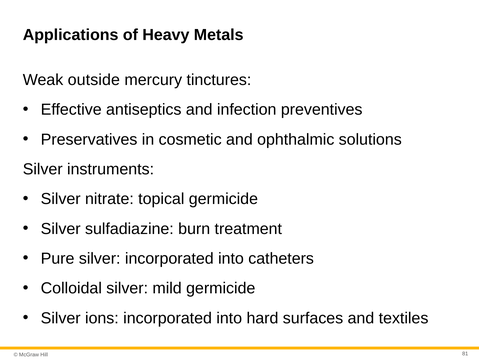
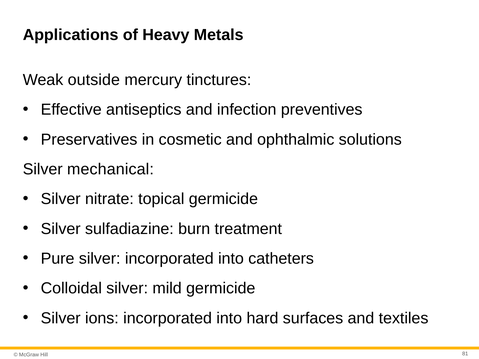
instruments: instruments -> mechanical (110, 169)
